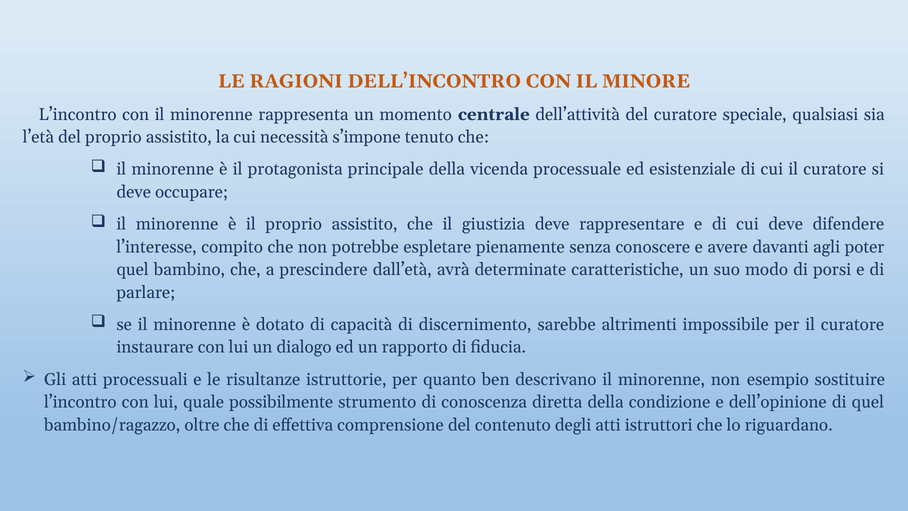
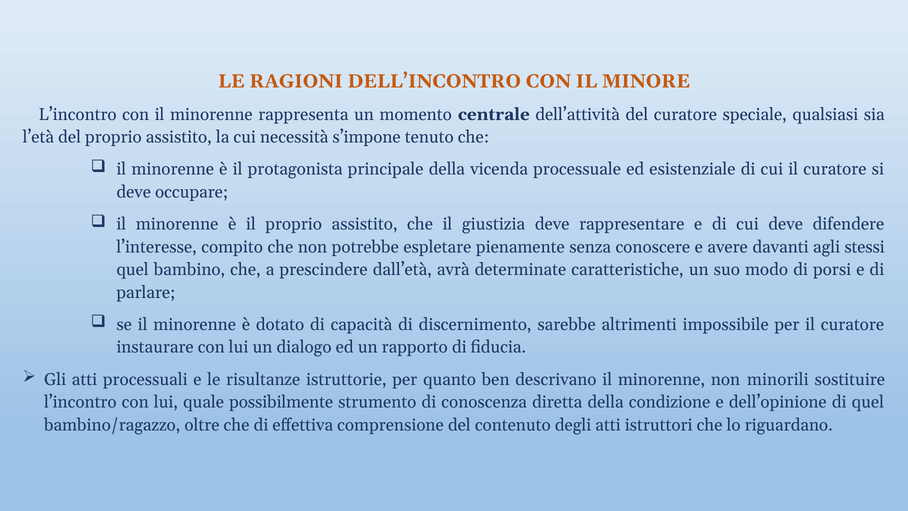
poter: poter -> stessi (865, 247)
esempio: esempio -> minorili (778, 379)
